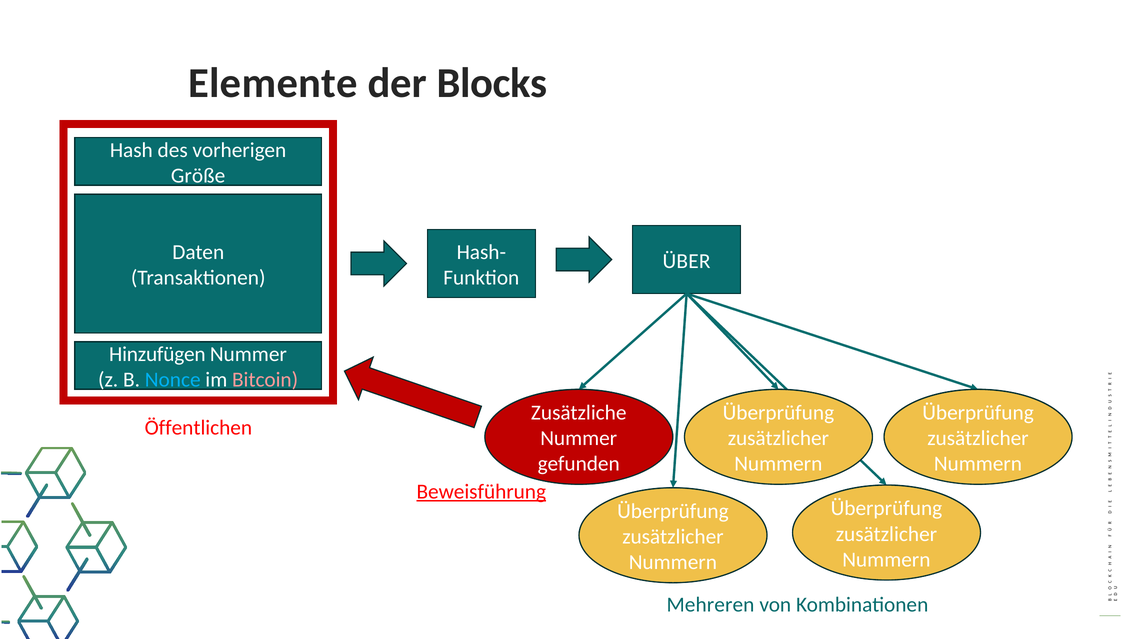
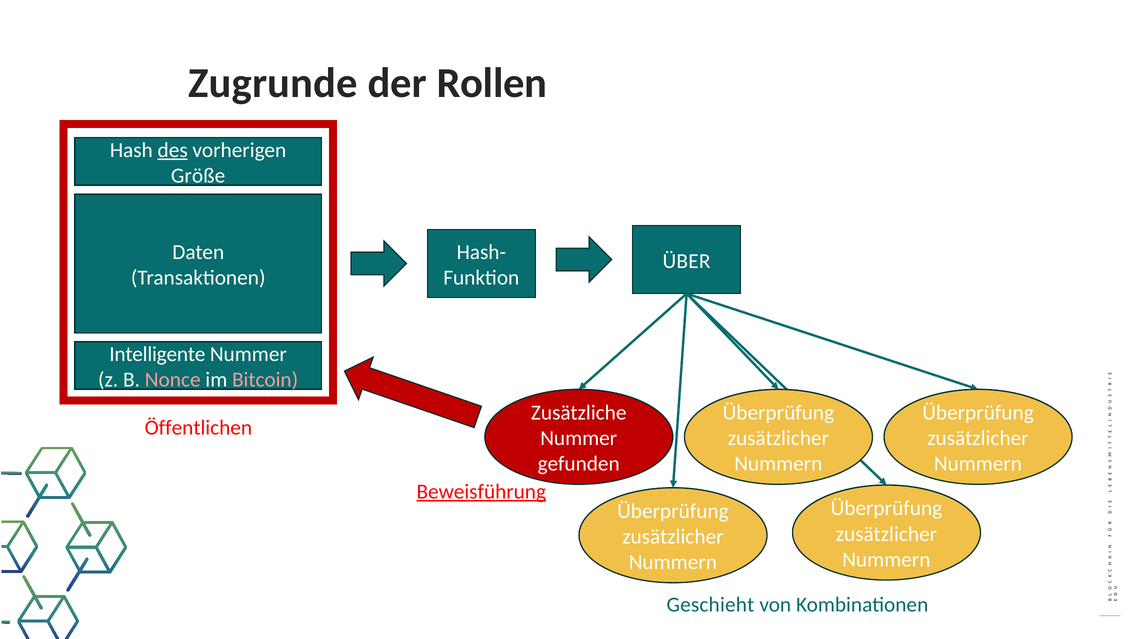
Elemente: Elemente -> Zugrunde (273, 83)
Blocks: Blocks -> Rollen (492, 83)
des underline: none -> present (173, 150)
Hinzufügen: Hinzufügen -> Intelligente (157, 355)
Nonce colour: light blue -> pink (173, 380)
Mehreren: Mehreren -> Geschieht (710, 605)
